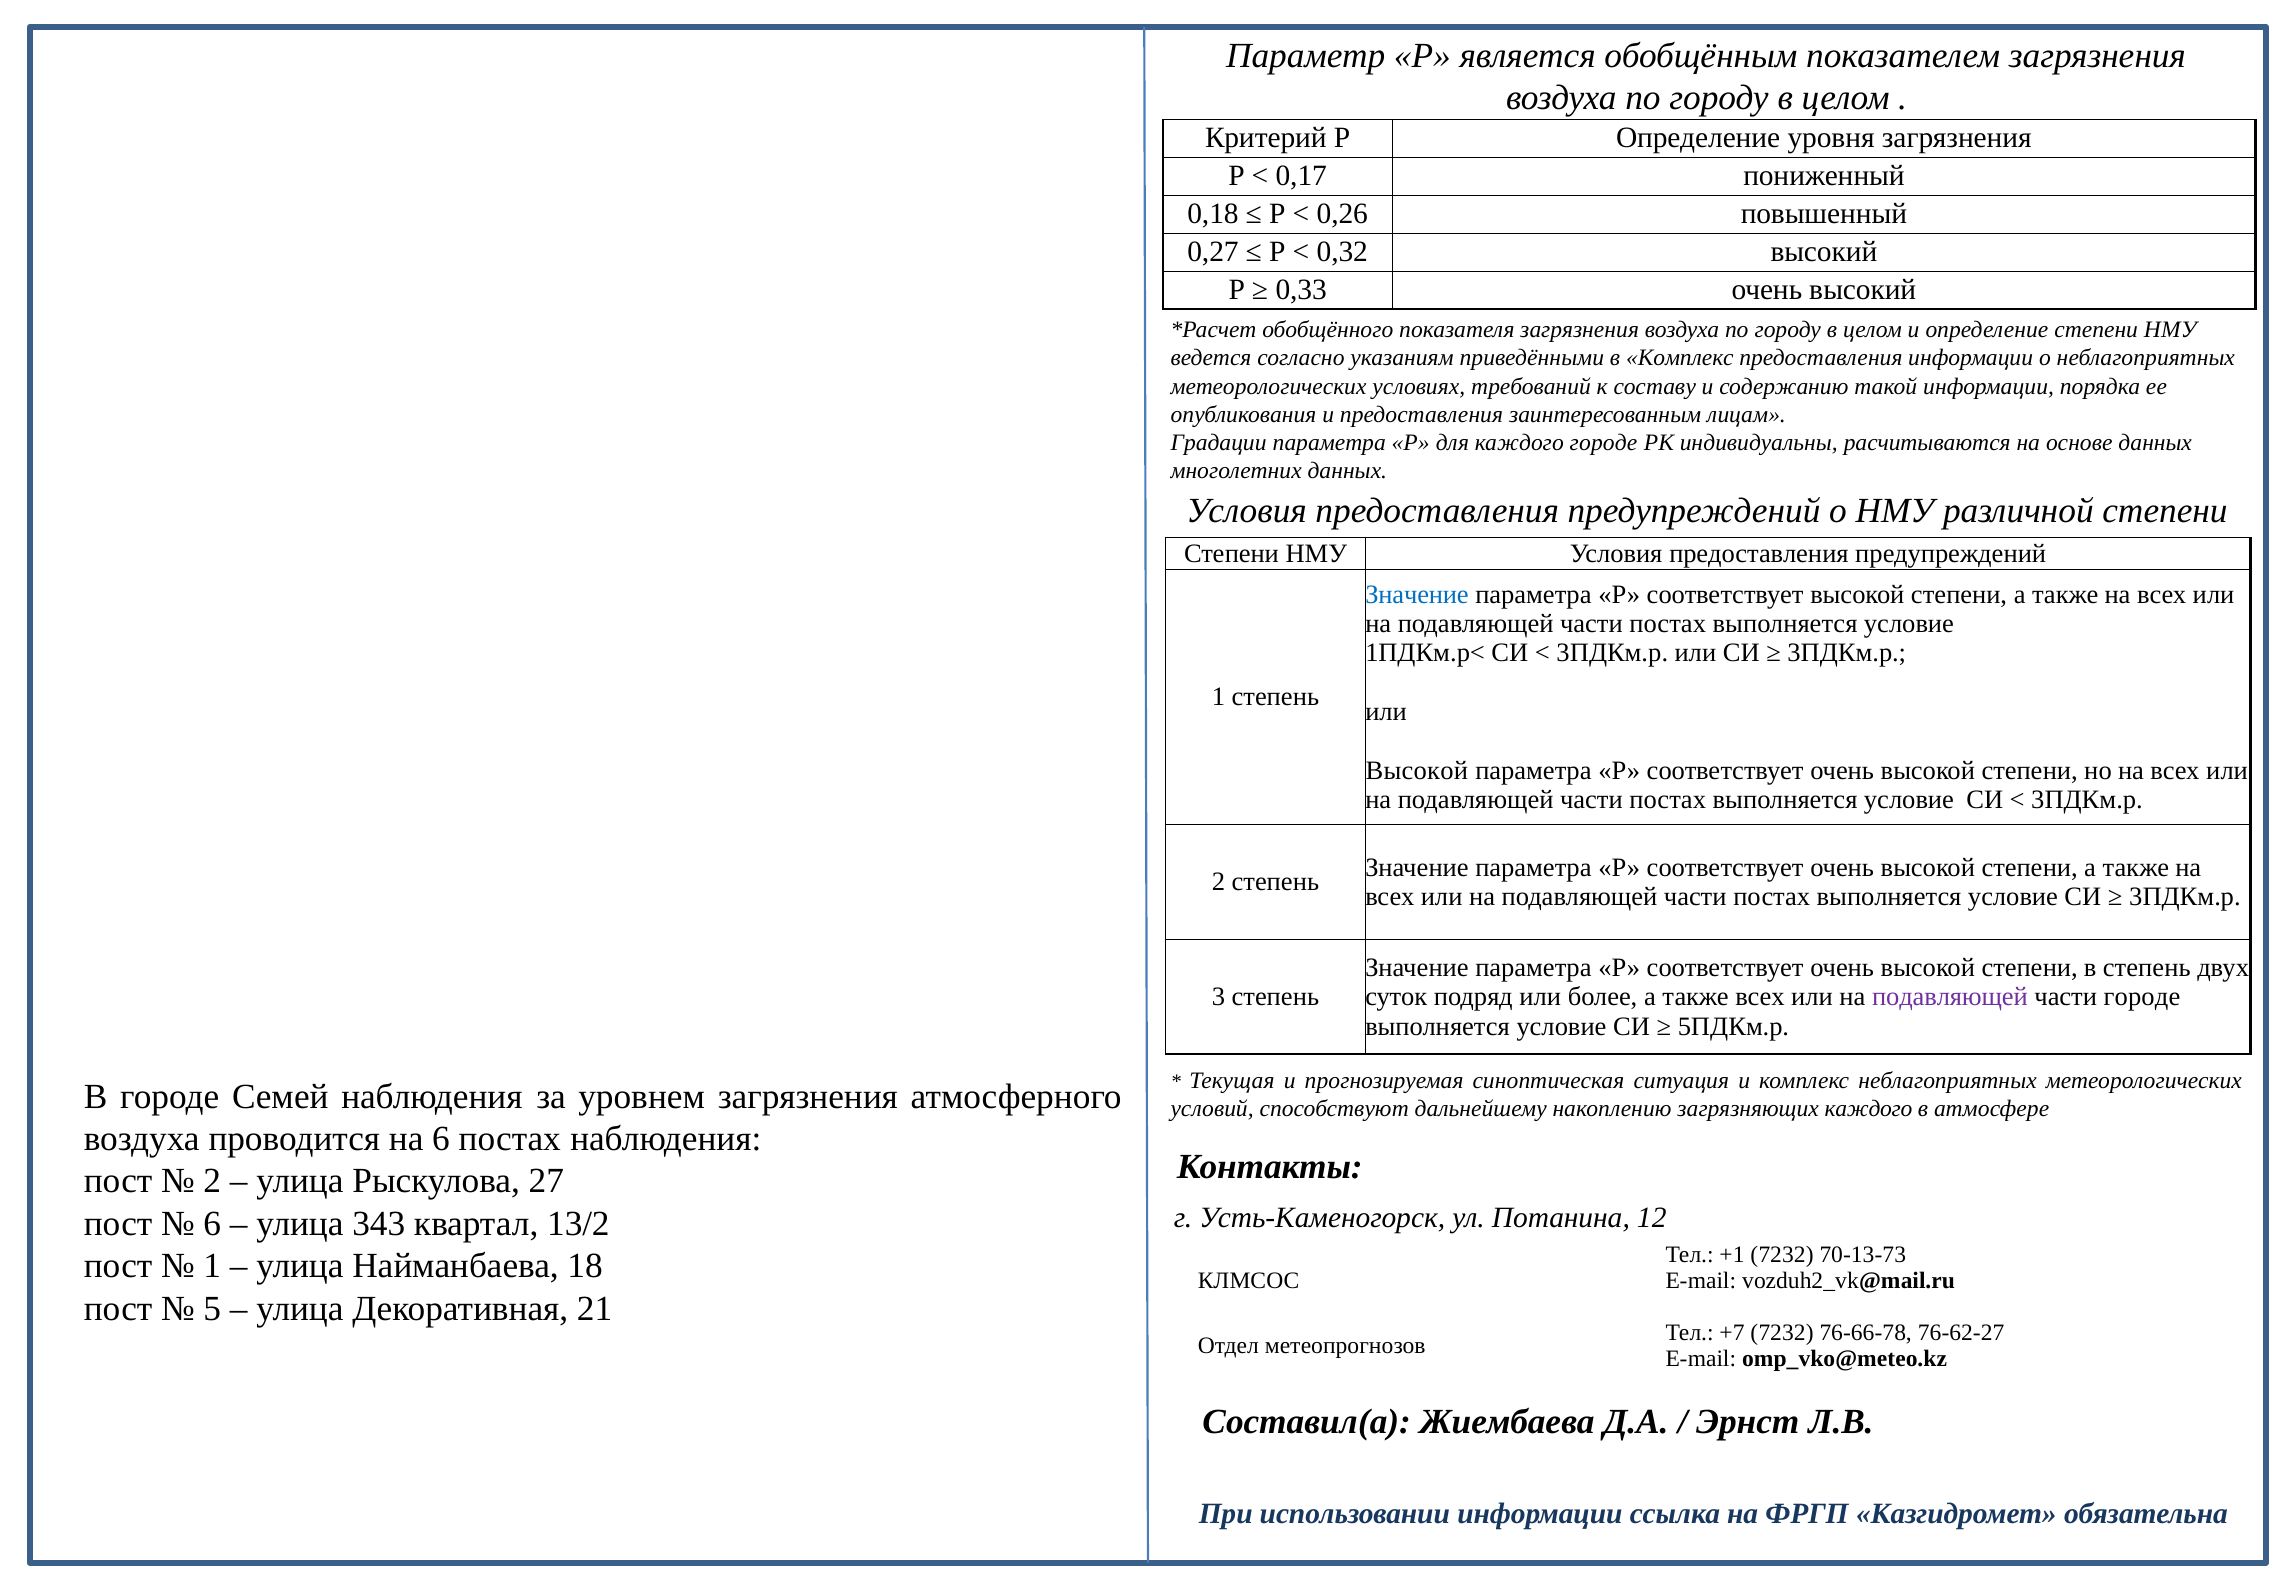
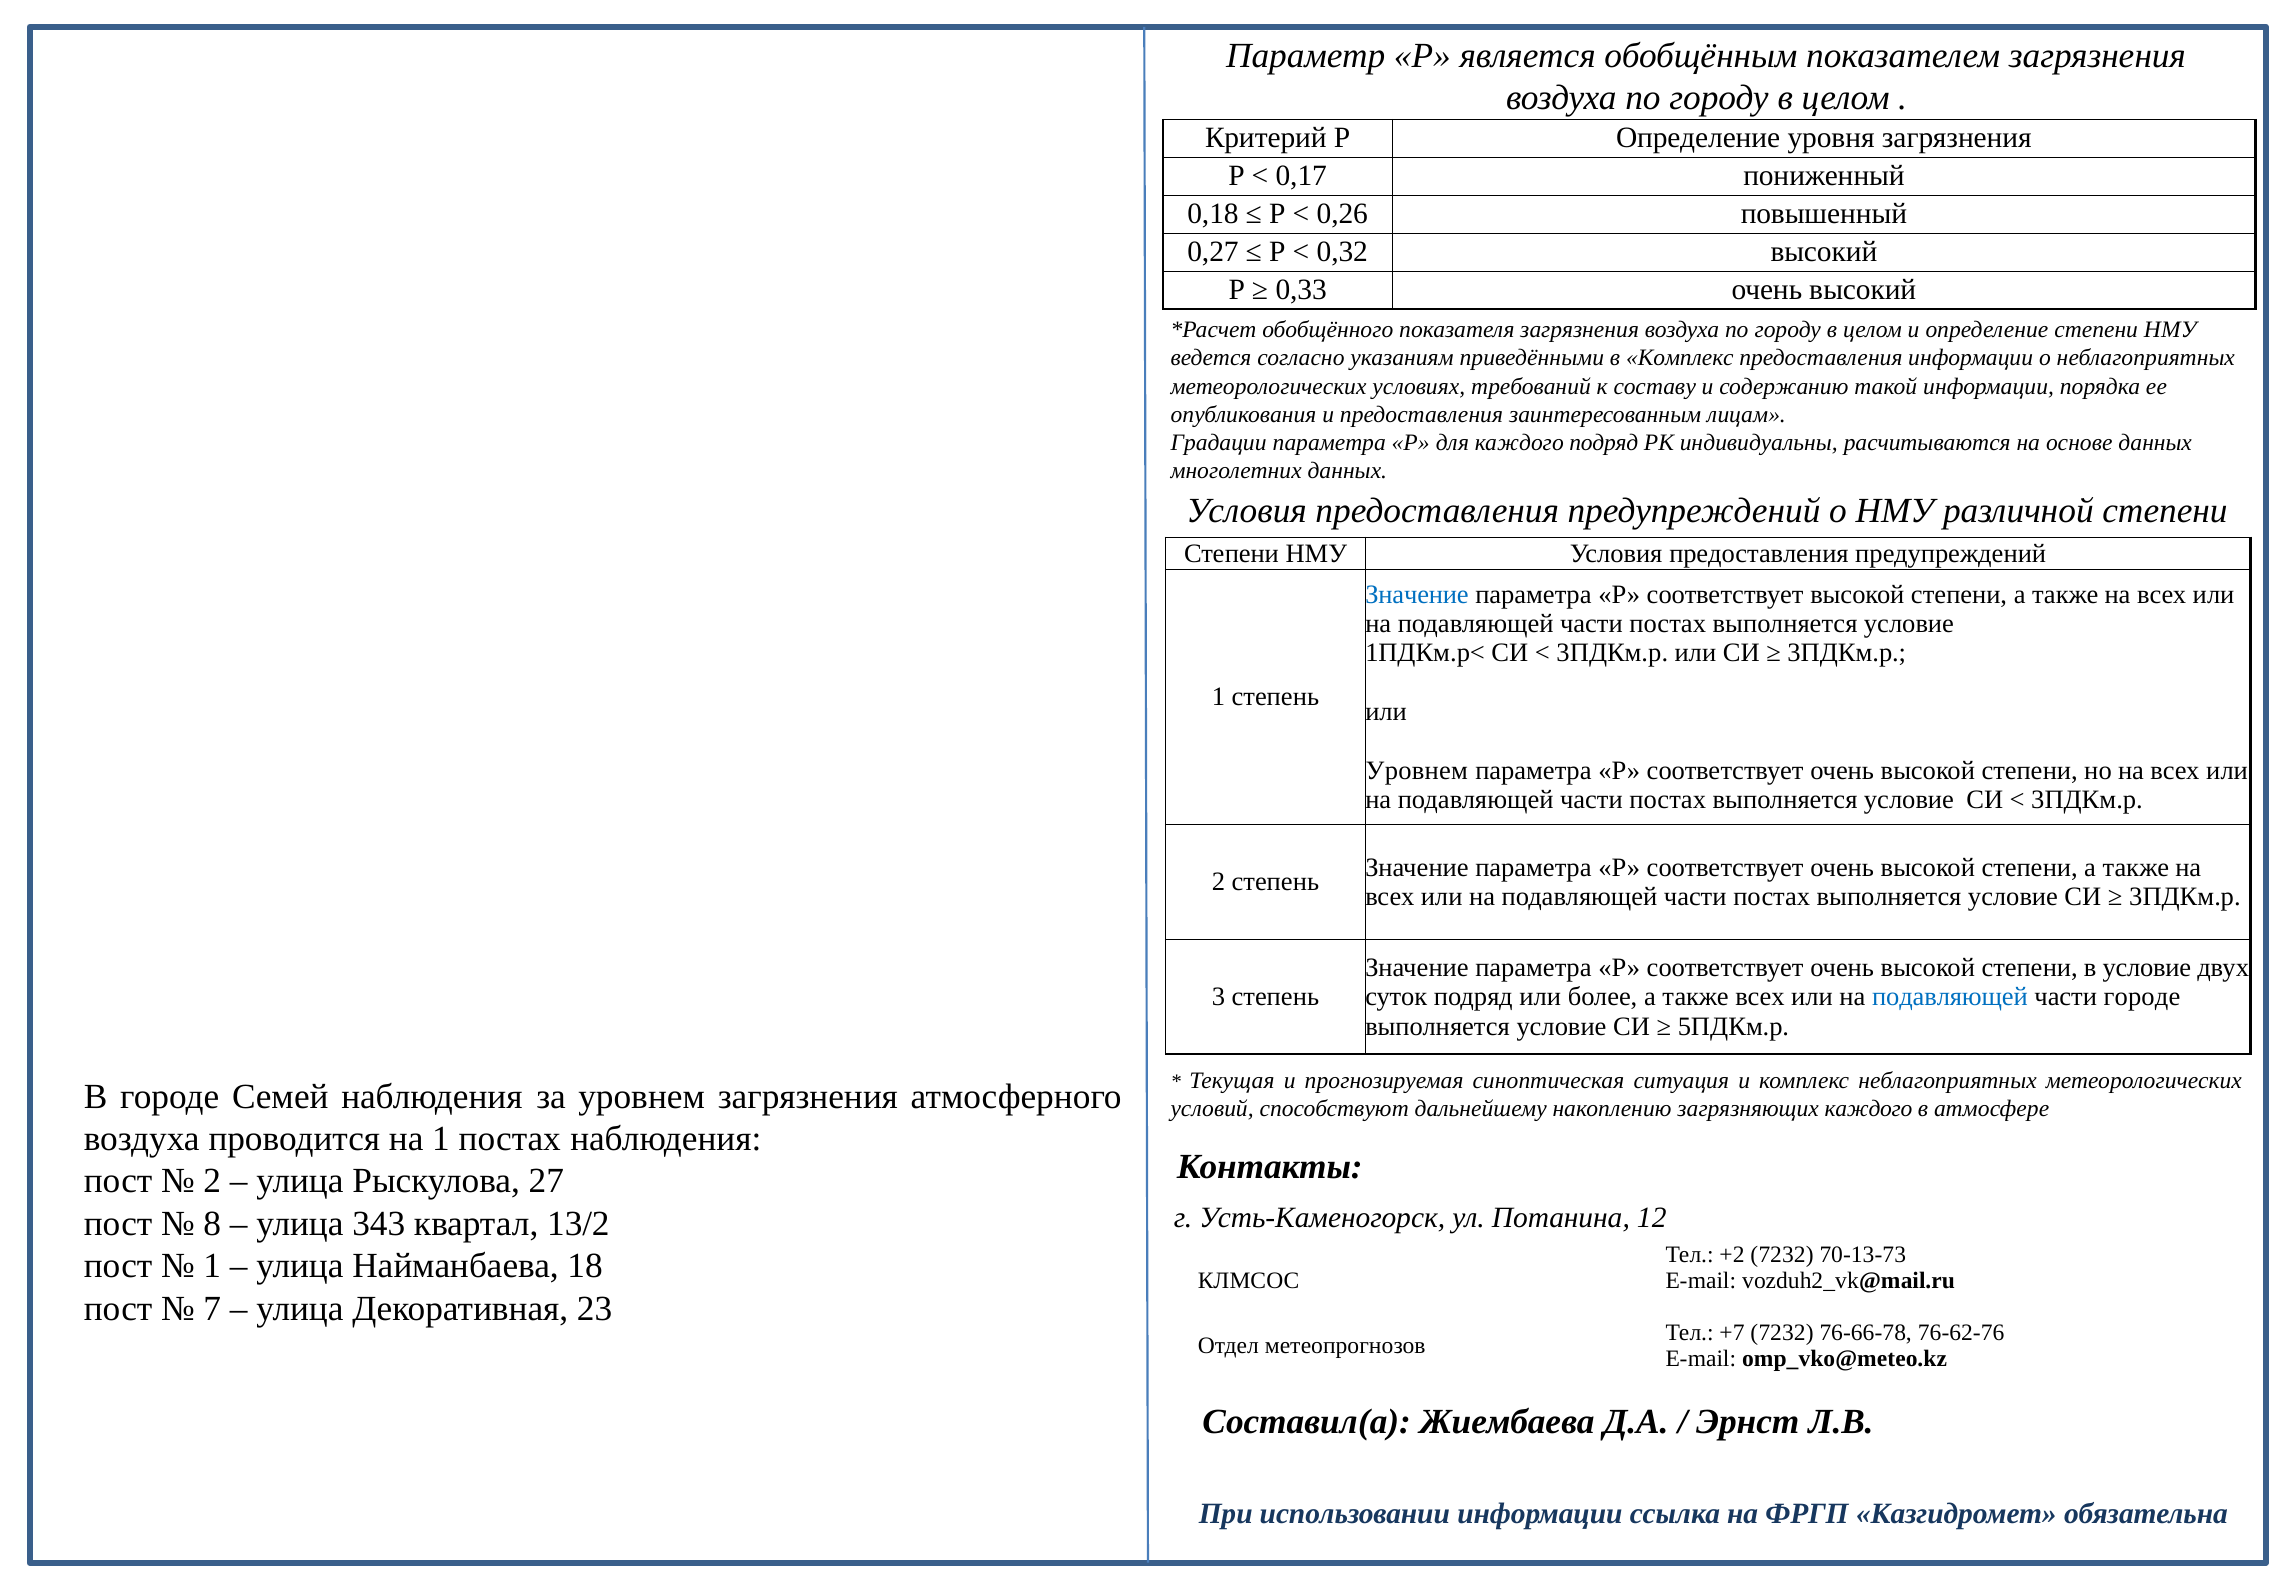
каждого городе: городе -> подряд (1604, 443)
Высокой: Высокой -> Уровнем (1417, 770)
в степень: степень -> условие (2147, 967)
подавляющей colour: purple -> blue (1950, 997)
на 6: 6 -> 1 (441, 1139)
6: 6 -> 8 (212, 1223)
+1: +1 -> +2 (1732, 1254)
5: 5 -> 7 (212, 1308)
21: 21 -> 23 (595, 1308)
76-62-27: 76-62-27 -> 76-62-76 (1961, 1332)
